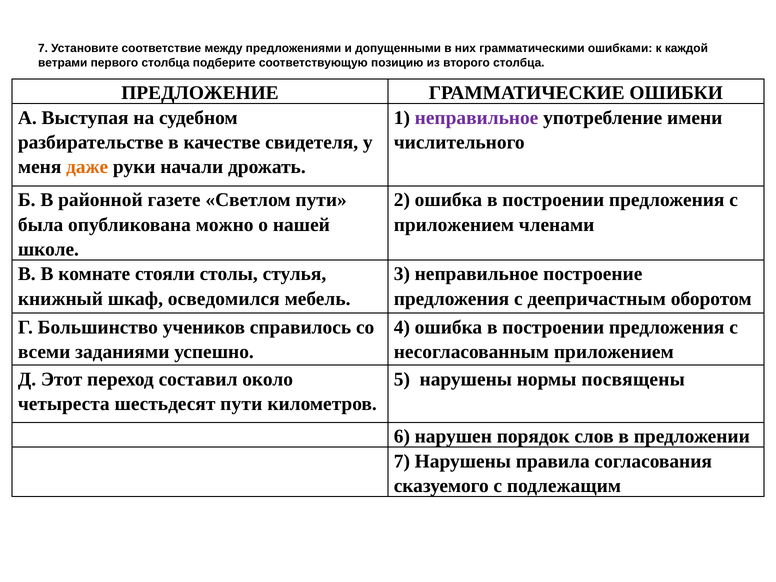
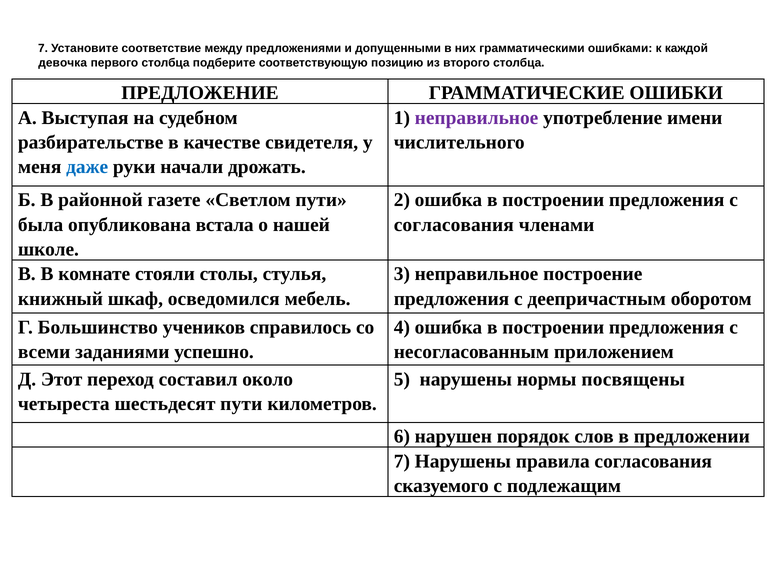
ветрами: ветрами -> девочка (63, 63)
даже colour: orange -> blue (87, 167)
можно: можно -> встала (225, 225)
приложением: приложением -> согласования (454, 225)
